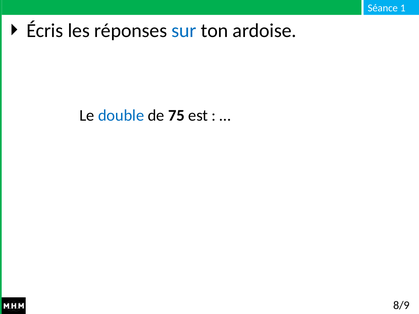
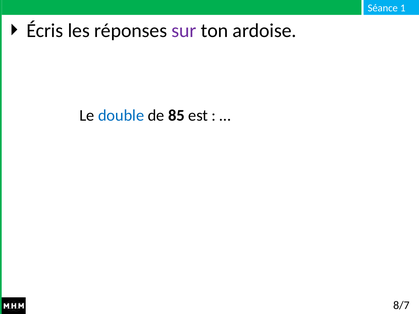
sur colour: blue -> purple (184, 31)
75: 75 -> 85 (176, 116)
8/9: 8/9 -> 8/7 (401, 306)
